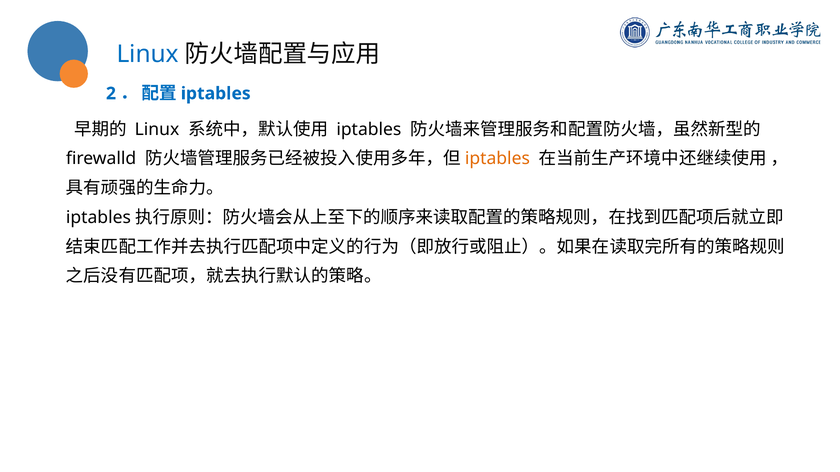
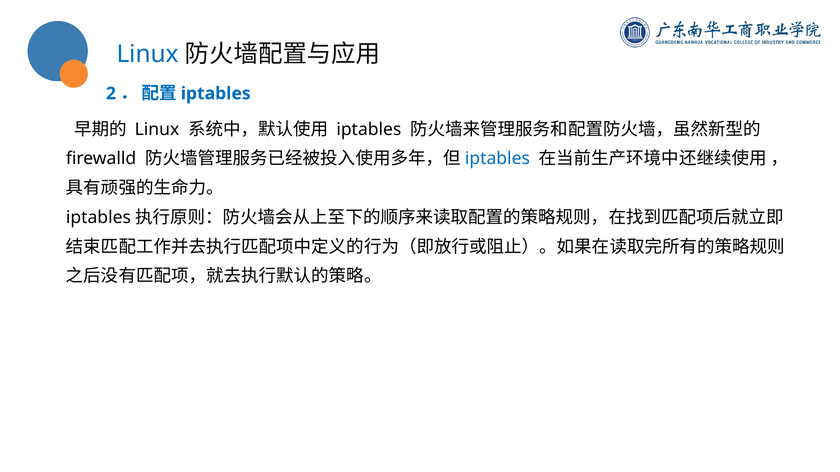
iptables colour: orange -> blue (497, 159)
